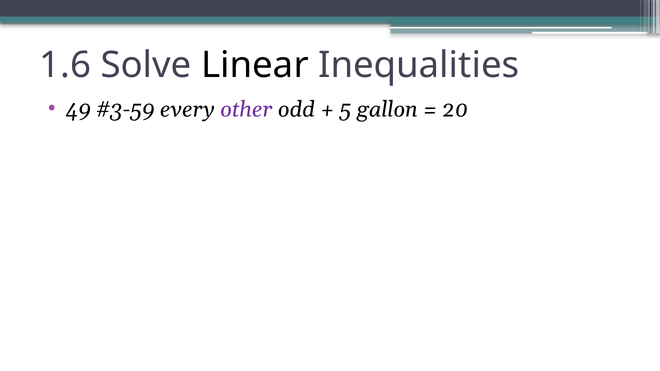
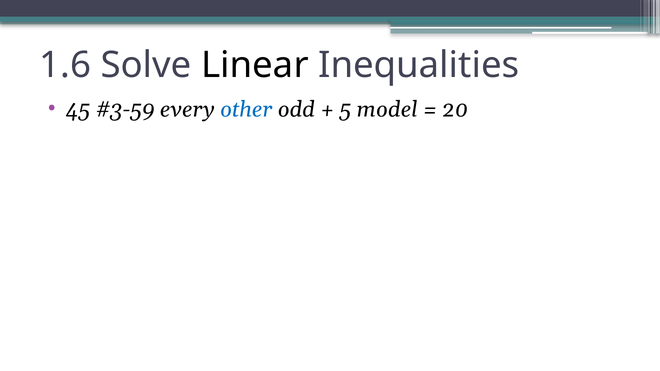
49: 49 -> 45 (78, 110)
other colour: purple -> blue (246, 110)
gallon: gallon -> model (387, 110)
